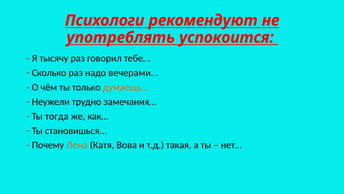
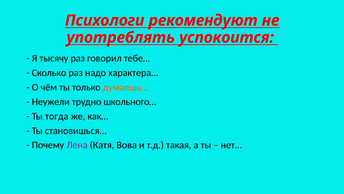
вечерами…: вечерами… -> характера… (133, 73)
замечания…: замечания… -> школьного… (130, 102)
Лена colour: orange -> purple (77, 145)
